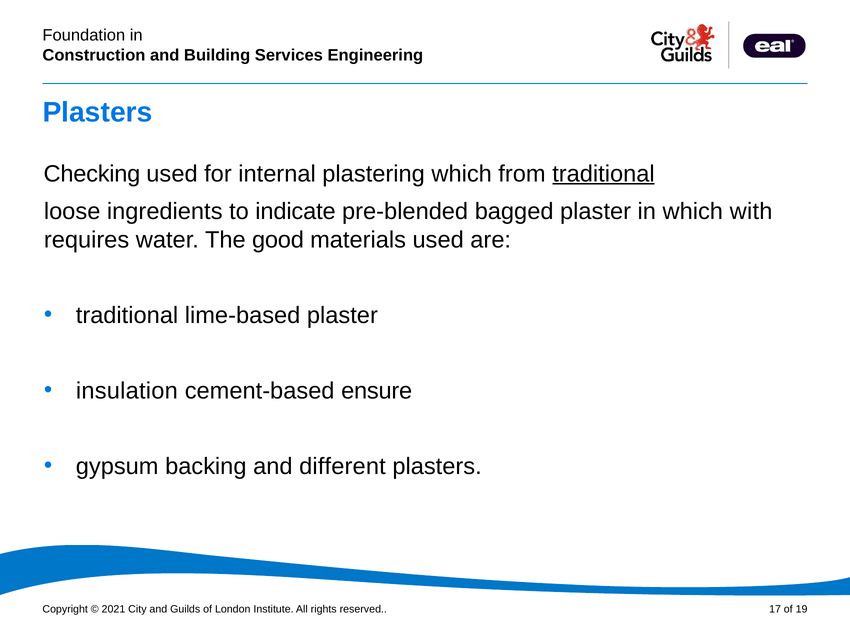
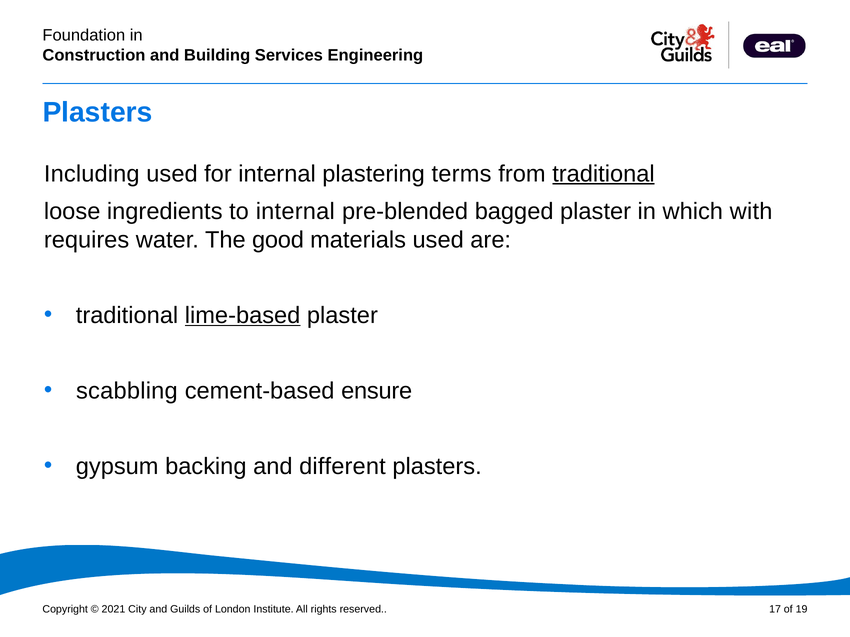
Checking: Checking -> Including (92, 174)
plastering which: which -> terms (462, 174)
to indicate: indicate -> internal (295, 212)
lime-based underline: none -> present (243, 316)
insulation: insulation -> scabbling (127, 391)
